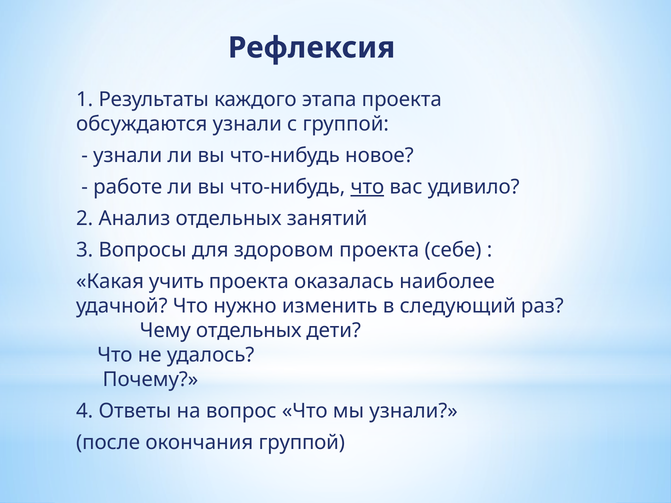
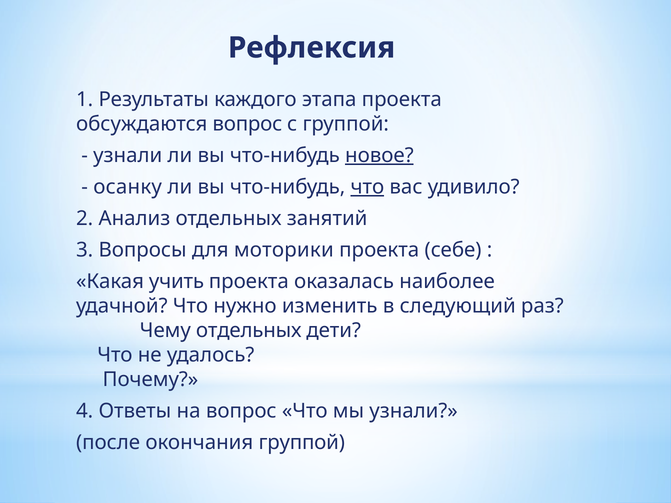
обсуждаются узнали: узнали -> вопрос (247, 124)
новое underline: none -> present (379, 156)
работе: работе -> осанку (128, 187)
здоровом: здоровом -> моторики (284, 250)
